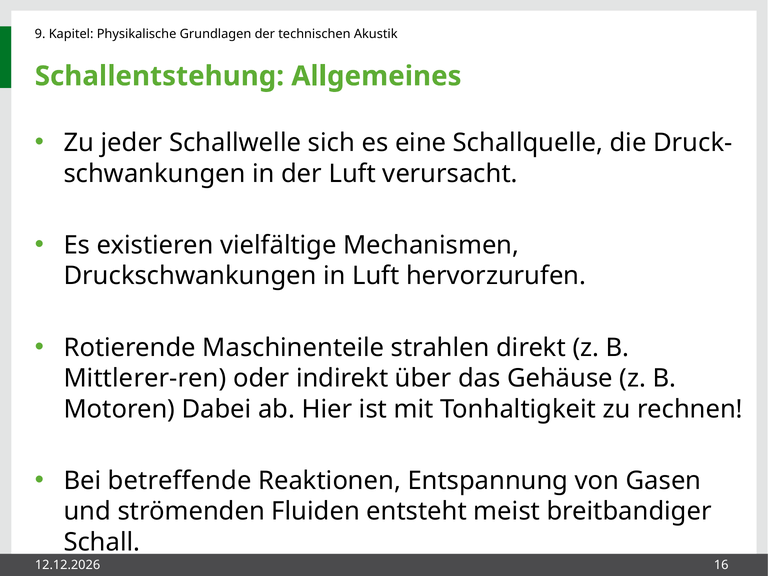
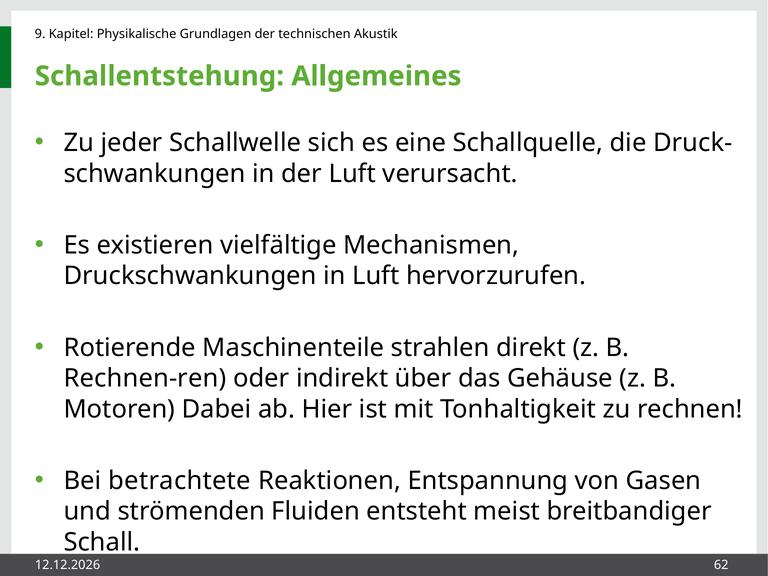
Mittlerer-ren: Mittlerer-ren -> Rechnen-ren (145, 378)
betreffende: betreffende -> betrachtete (180, 481)
16: 16 -> 62 (721, 565)
